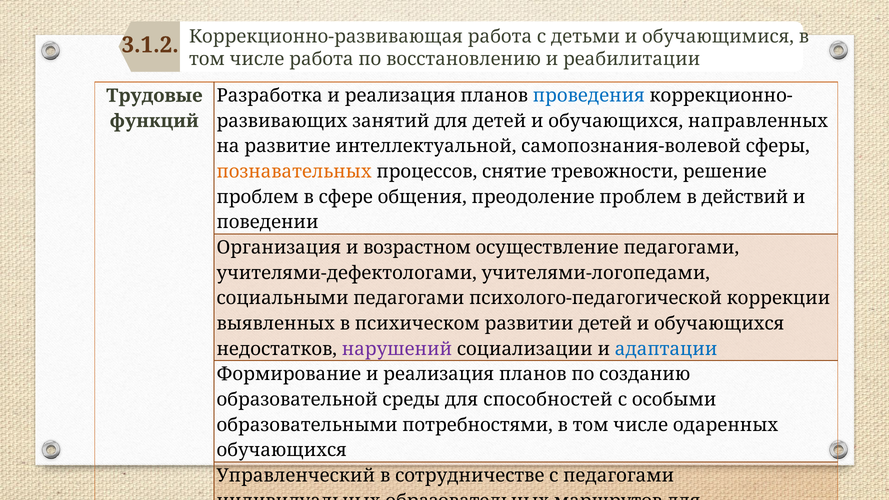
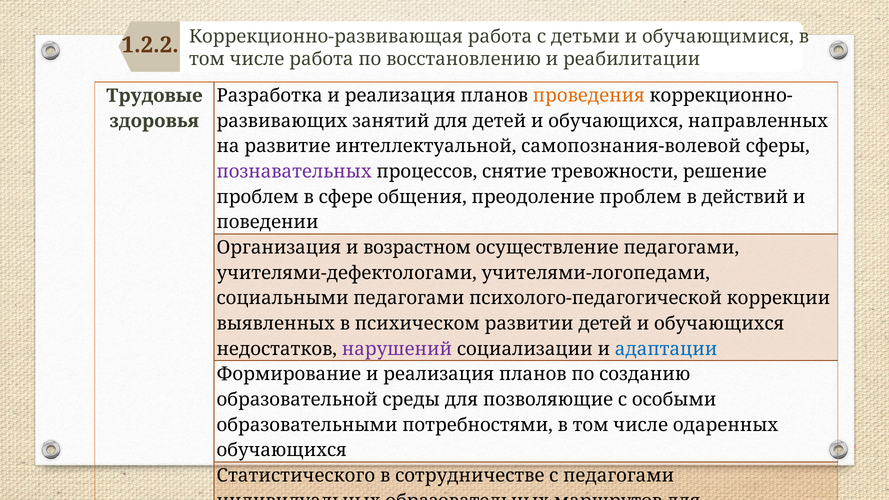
3.1.2: 3.1.2 -> 1.2.2 (150, 45)
проведения colour: blue -> orange (589, 96)
функций: функций -> здоровья (154, 121)
познавательных colour: orange -> purple (294, 172)
способностей: способностей -> позволяющие (548, 400)
Управленческий: Управленческий -> Статистического (296, 476)
